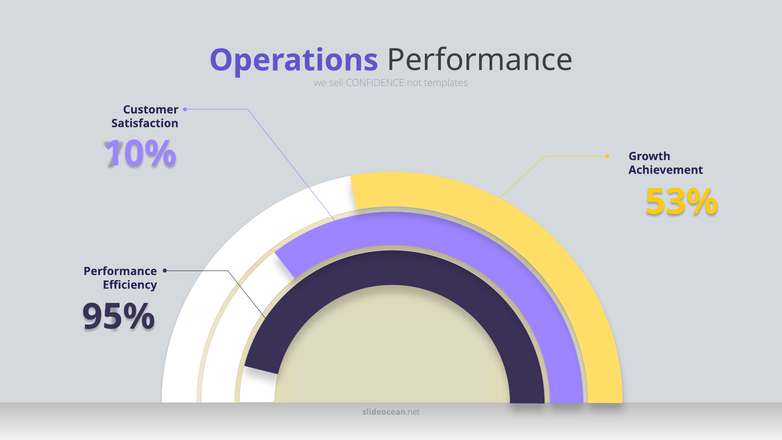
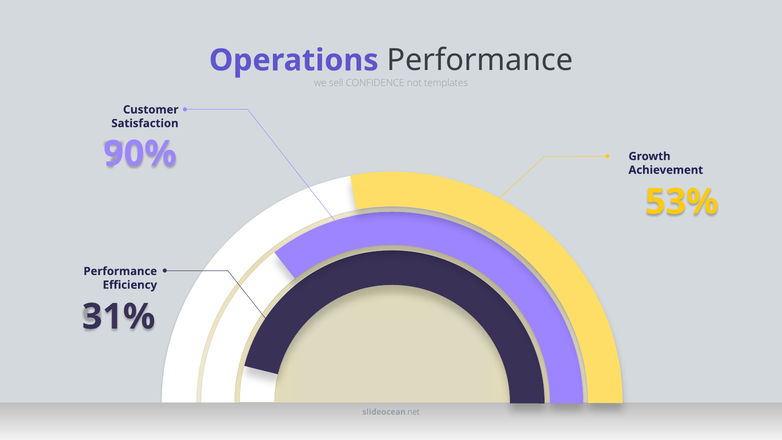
10%: 10% -> 90% (140, 154)
95%: 95% -> 31% (119, 317)
